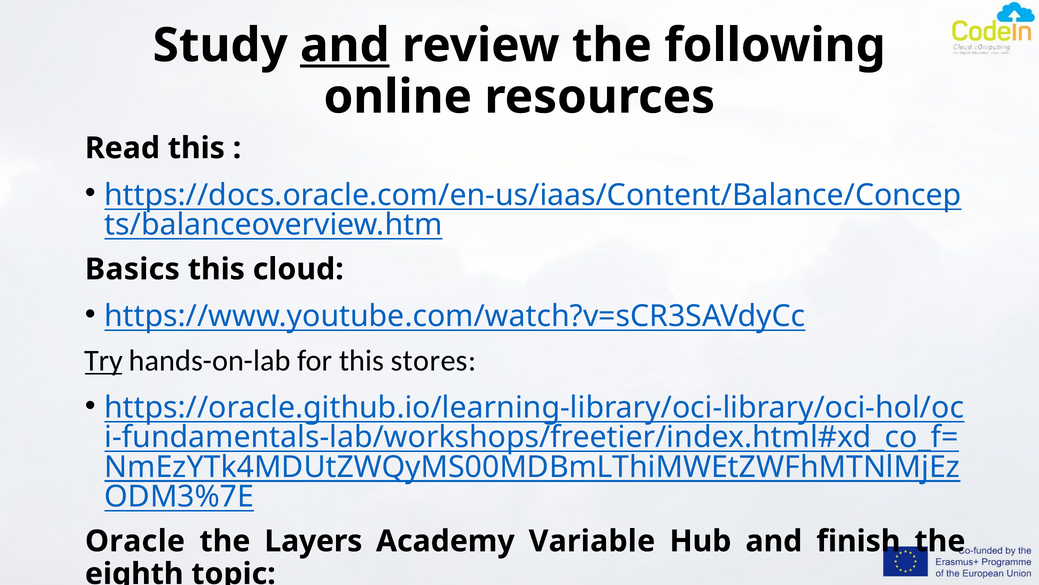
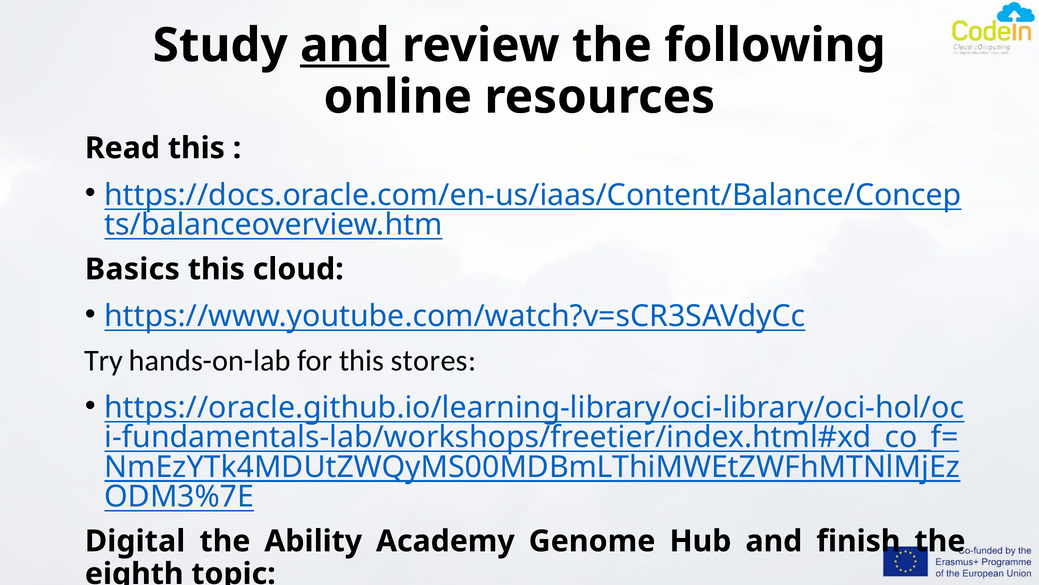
Try underline: present -> none (104, 360)
Oracle: Oracle -> Digital (135, 541)
Layers: Layers -> Ability (313, 541)
Variable: Variable -> Genome (592, 541)
